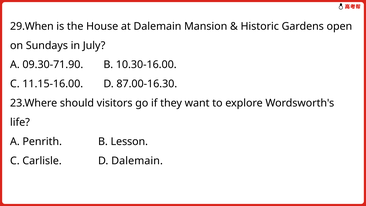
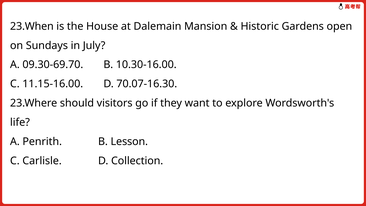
29.When: 29.When -> 23.When (32, 26)
09.30-71.90: 09.30-71.90 -> 09.30-69.70 (53, 65)
87.00-16.30: 87.00-16.30 -> 70.07-16.30 (147, 84)
D Dalemain: Dalemain -> Collection (137, 161)
